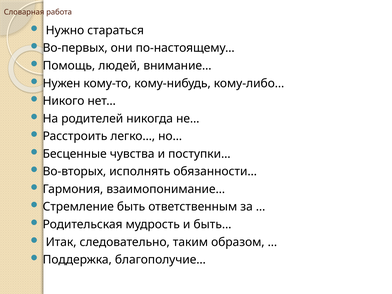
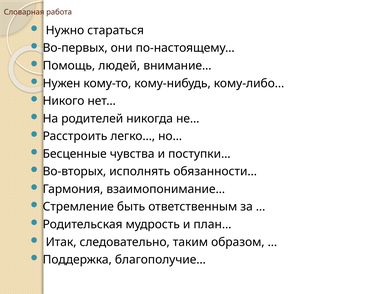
быть…: быть… -> план… (212, 224)
